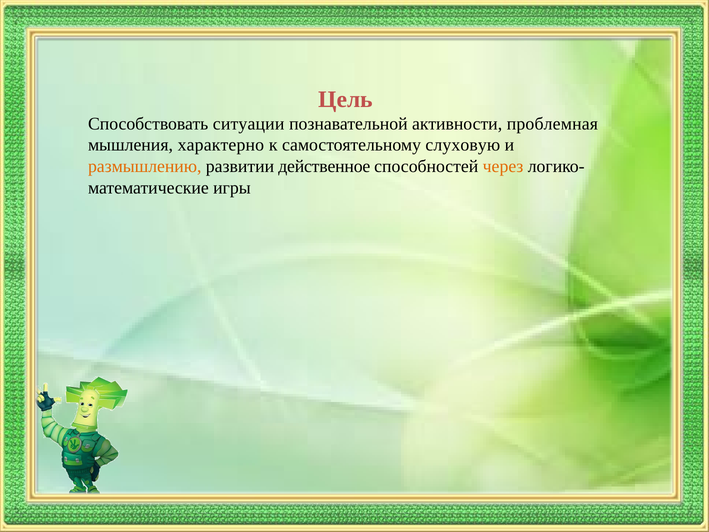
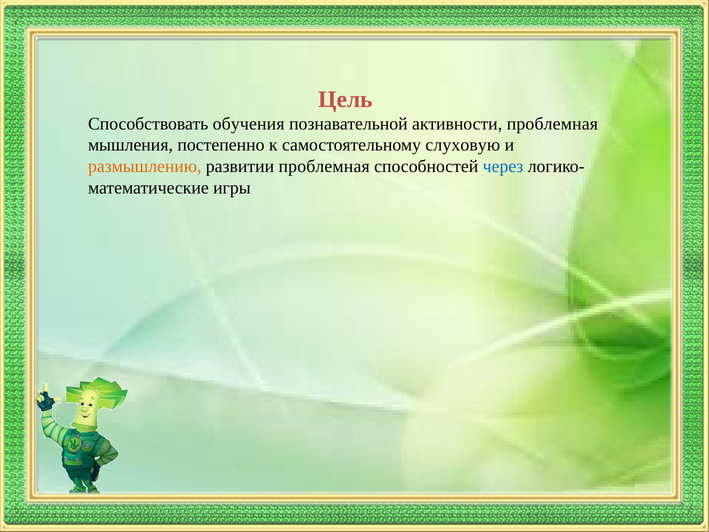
ситуации: ситуации -> обучения (249, 124)
характерно: характерно -> постепенно (221, 145)
развитии действенное: действенное -> проблемная (324, 166)
через colour: orange -> blue (503, 166)
